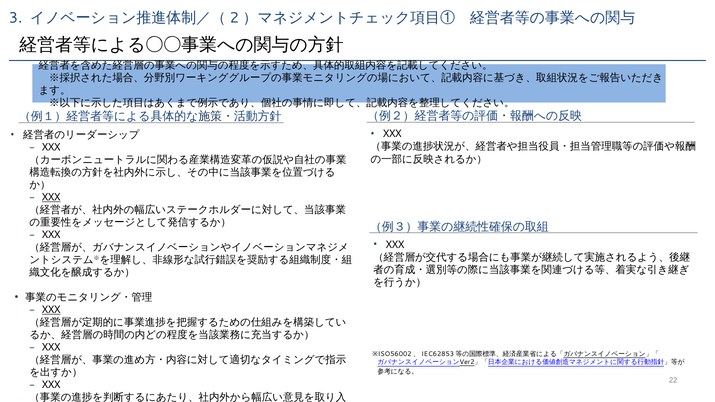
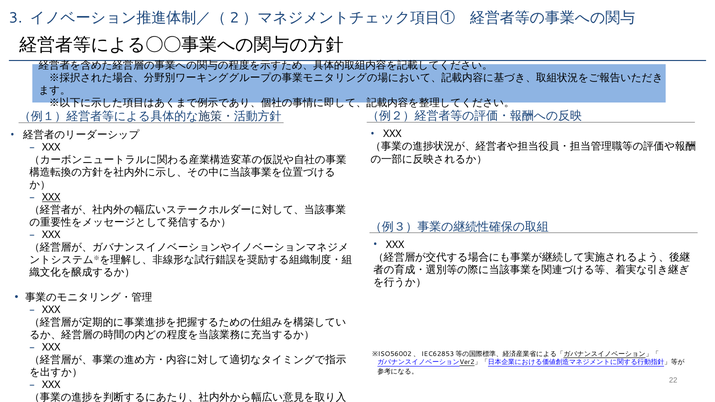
XXX underline: present -> none (51, 310)
